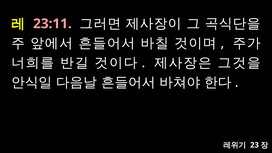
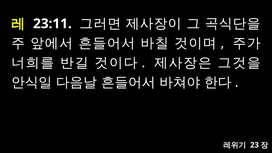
23:11 colour: pink -> white (52, 24)
